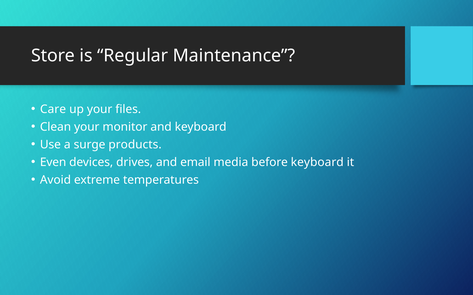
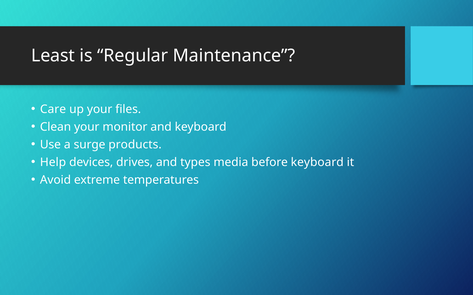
Store: Store -> Least (53, 56)
Even: Even -> Help (53, 163)
email: email -> types (195, 163)
